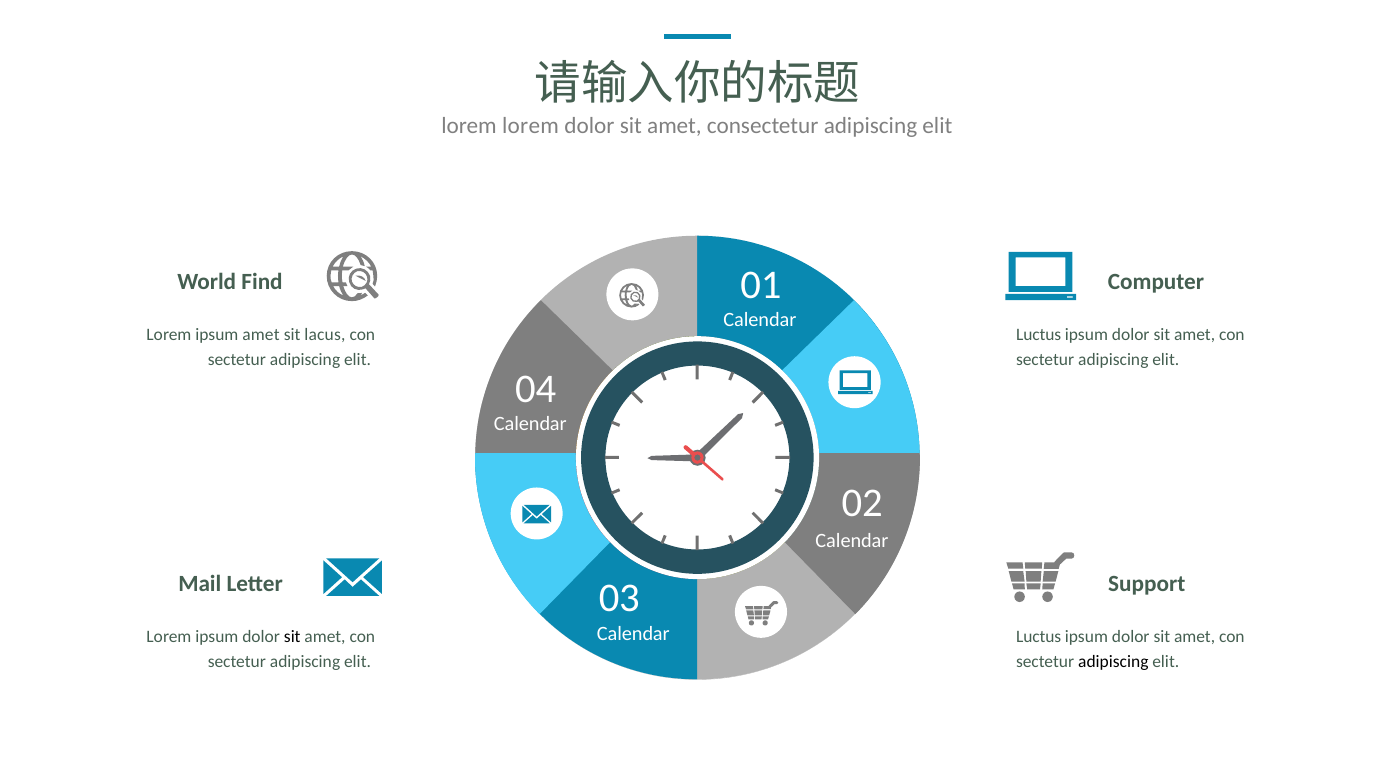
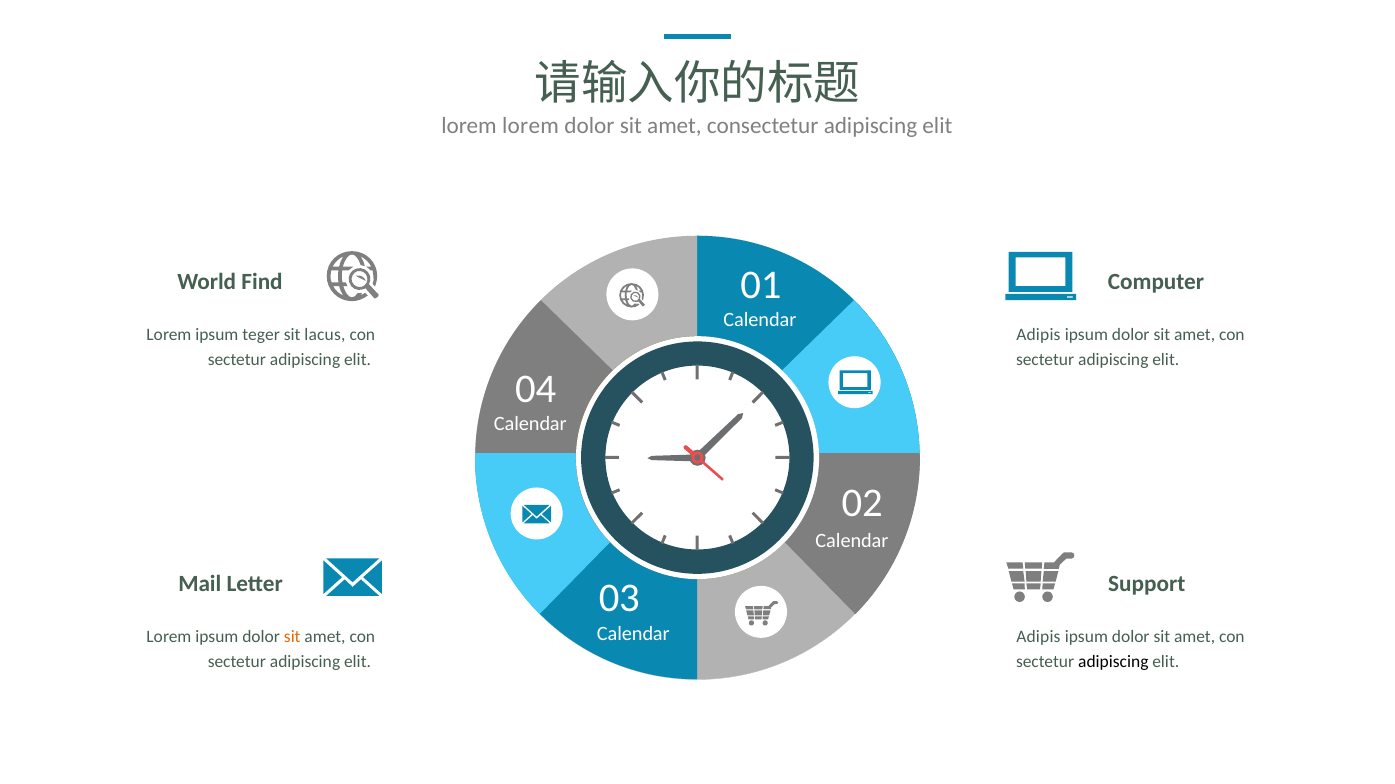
ipsum amet: amet -> teger (261, 335)
Luctus: Luctus -> Adipis (1038, 335)
sit colour: black -> orange (292, 637)
Luctus: Luctus -> Adipis (1038, 637)
